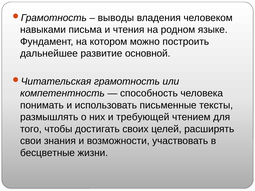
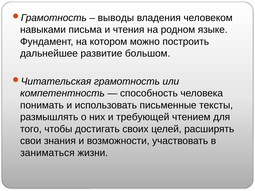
основной: основной -> большом (148, 54)
бесцветные: бесцветные -> заниматься (47, 153)
